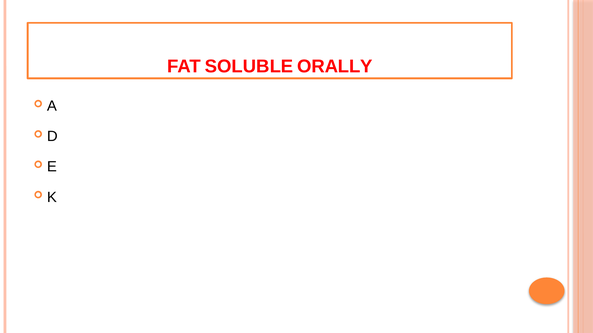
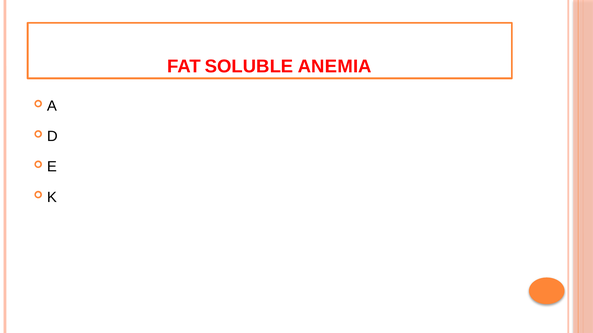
ORALLY: ORALLY -> ANEMIA (335, 66)
